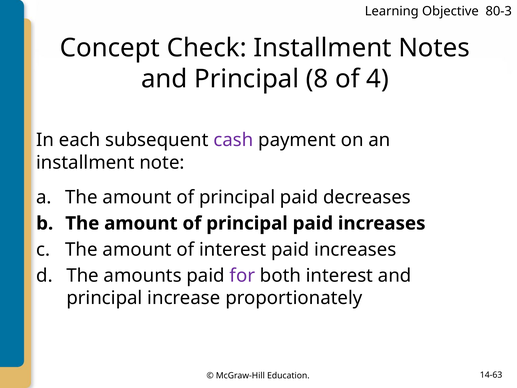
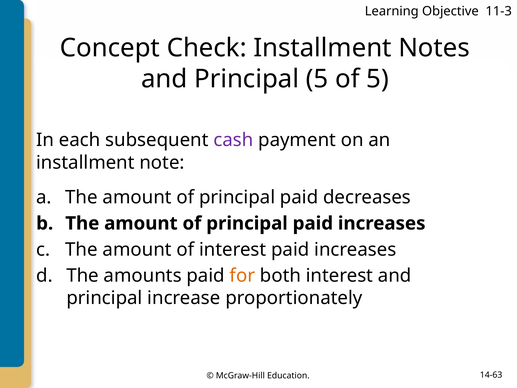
80-3: 80-3 -> 11-3 (499, 11)
Principal 8: 8 -> 5 (317, 79)
of 4: 4 -> 5 (378, 79)
for colour: purple -> orange (242, 275)
